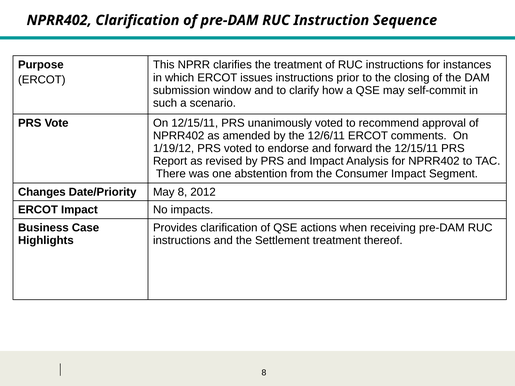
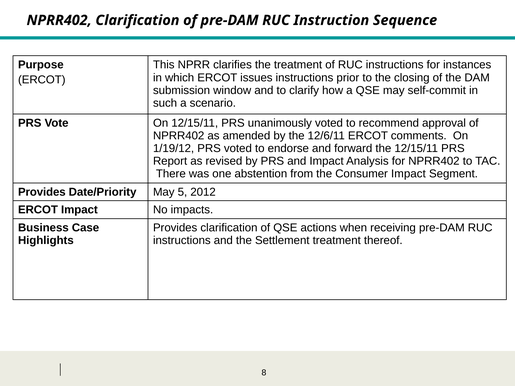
Changes: Changes -> Provides (42, 192)
May 8: 8 -> 5 (182, 192)
